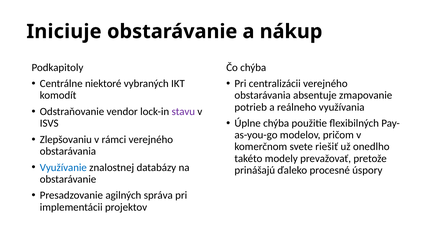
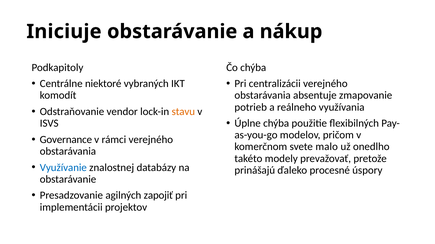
stavu colour: purple -> orange (183, 112)
Zlepšovaniu: Zlepšovaniu -> Governance (66, 140)
riešiť: riešiť -> malo (327, 147)
správa: správa -> zapojiť (158, 196)
